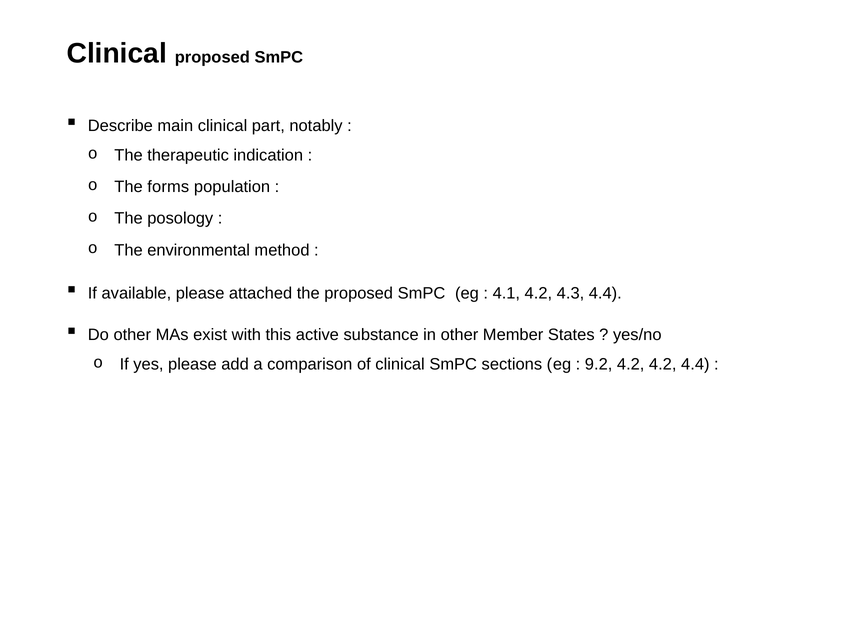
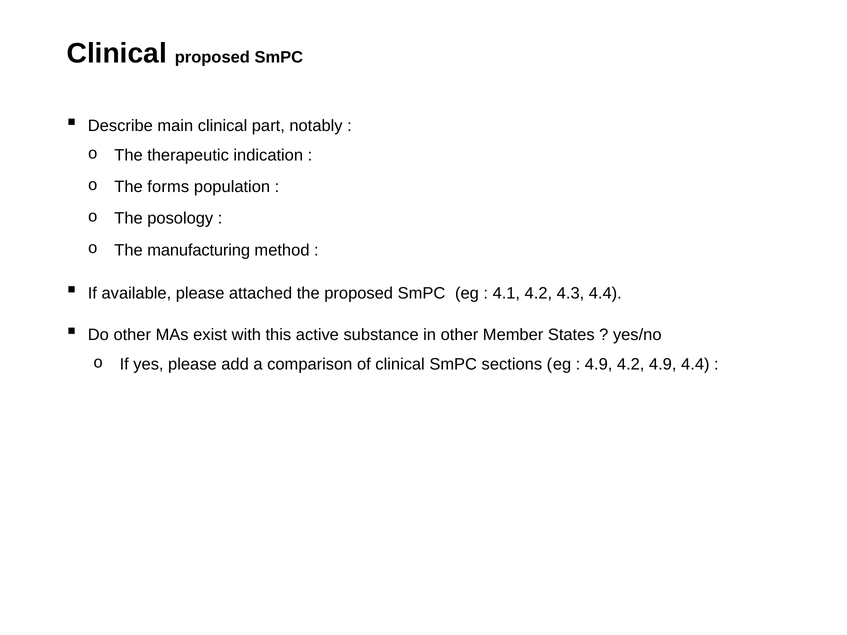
environmental: environmental -> manufacturing (199, 250)
9.2: 9.2 -> 4.9 (599, 365)
4.2 4.2: 4.2 -> 4.9 (663, 365)
